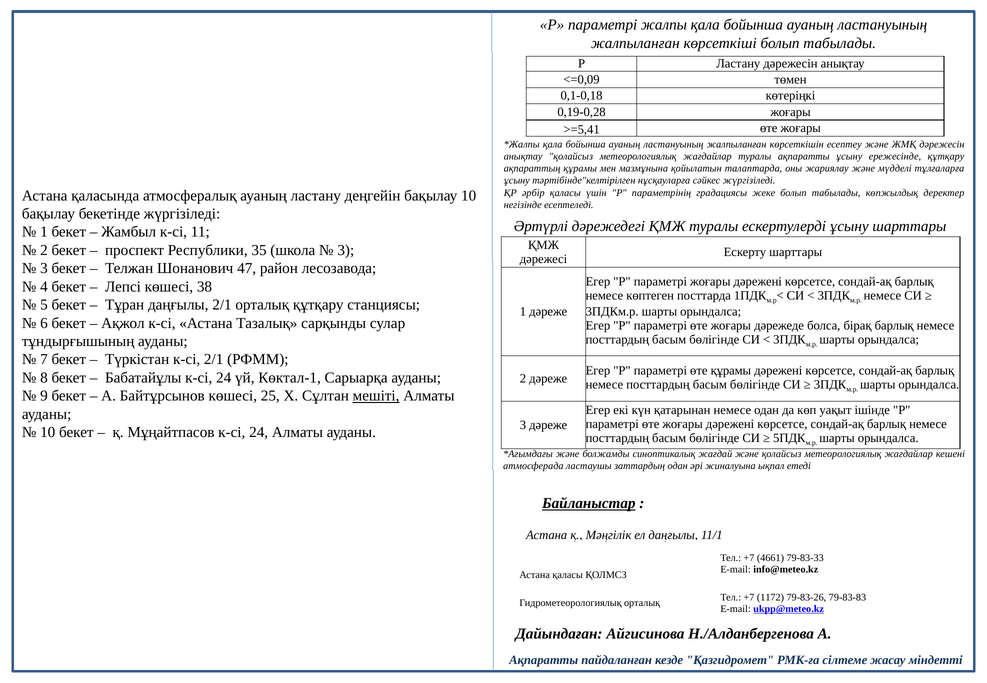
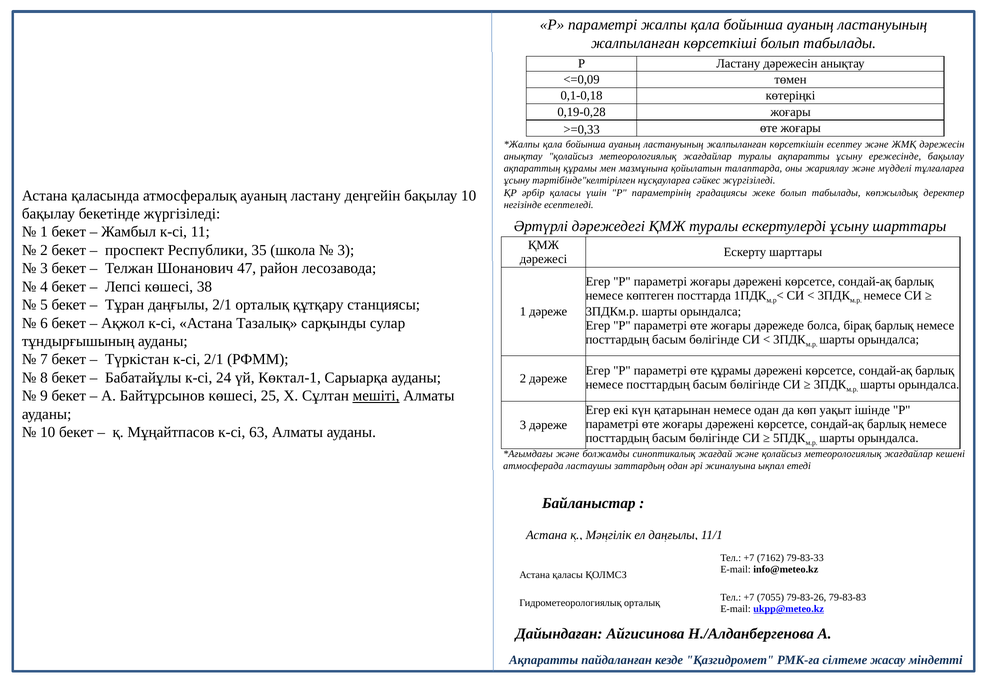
>=5,41: >=5,41 -> >=0,33 (582, 129)
ережесінде құтқару: құтқару -> бақылау (946, 156)
Мұңайтпасов к-сі 24: 24 -> 63 (259, 433)
Байланыстар underline: present -> none (589, 504)
4661: 4661 -> 7162 (770, 558)
1172: 1172 -> 7055 (770, 598)
